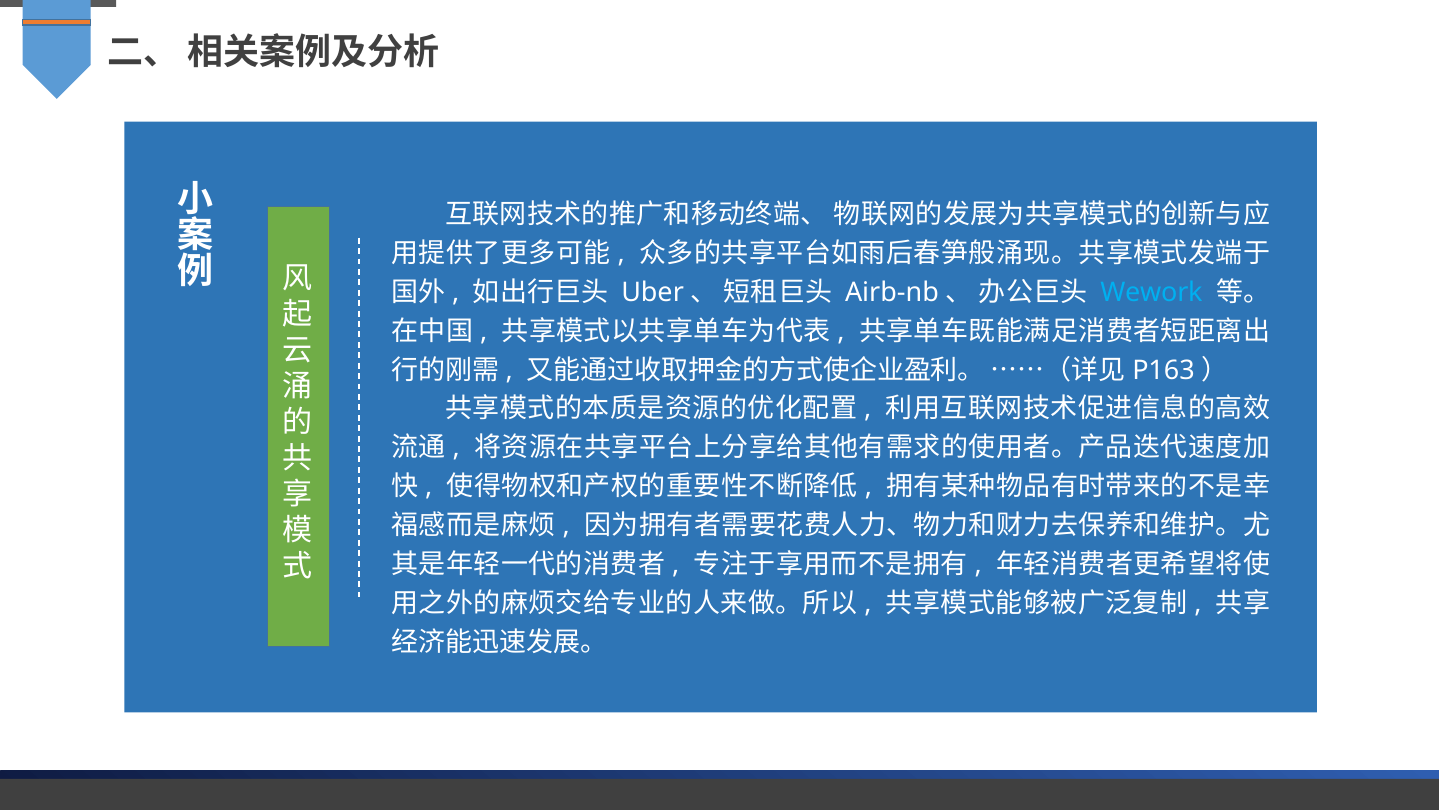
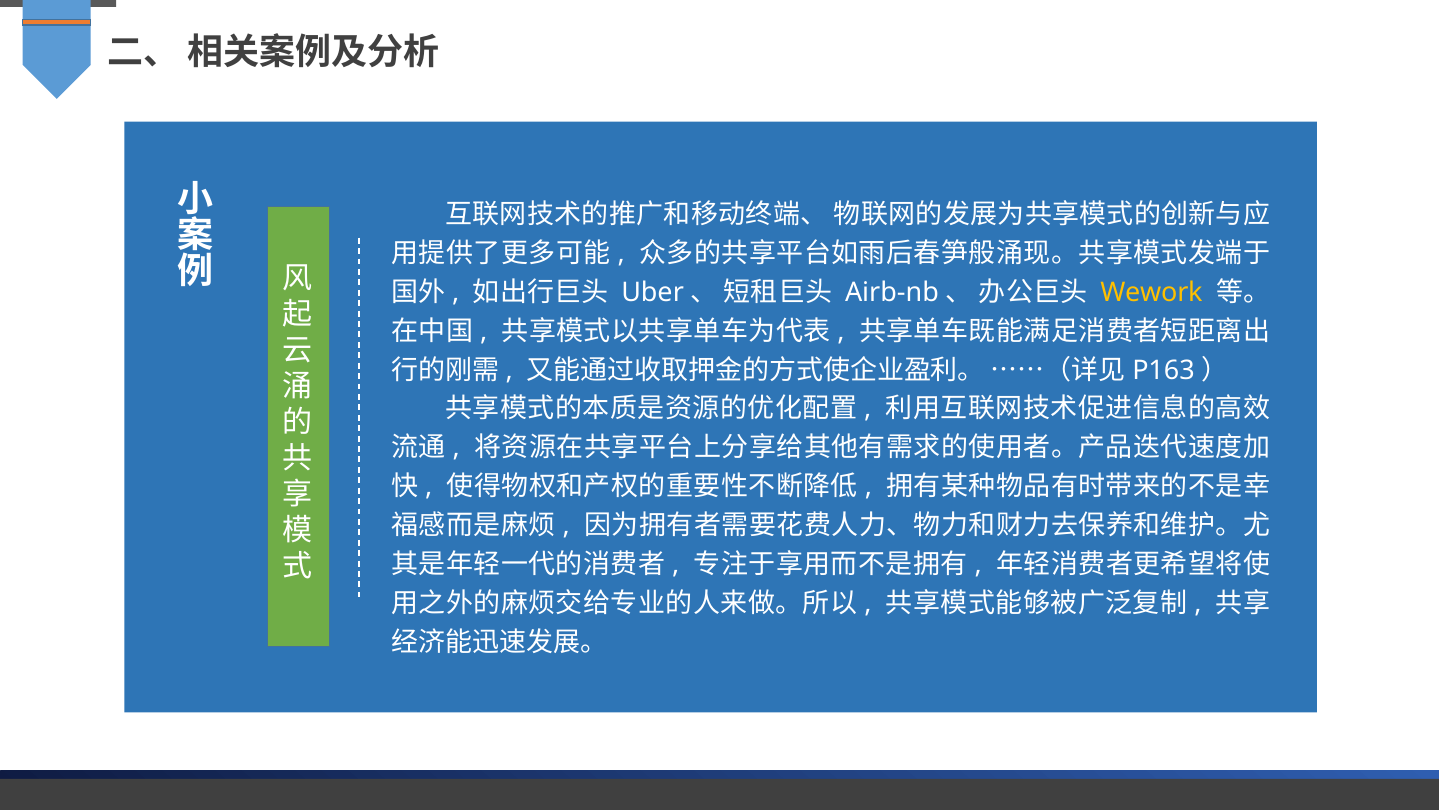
Wework colour: light blue -> yellow (1151, 292)
